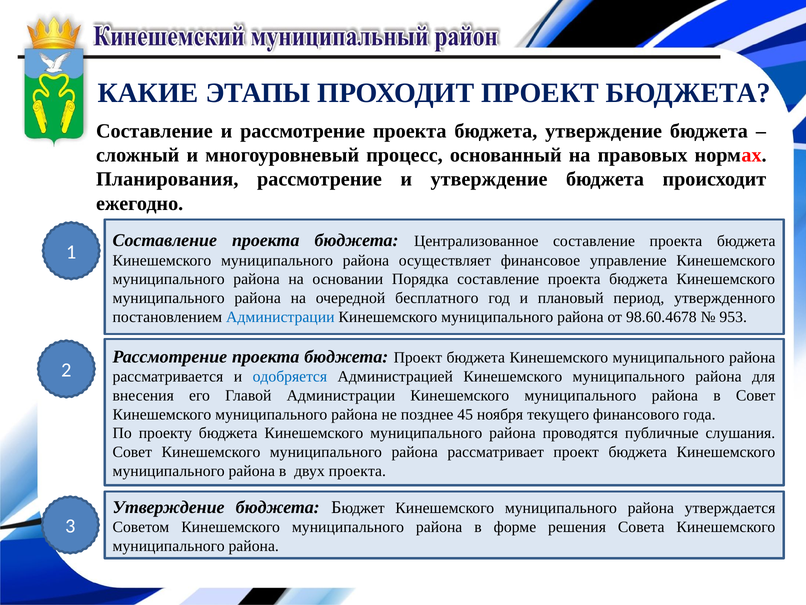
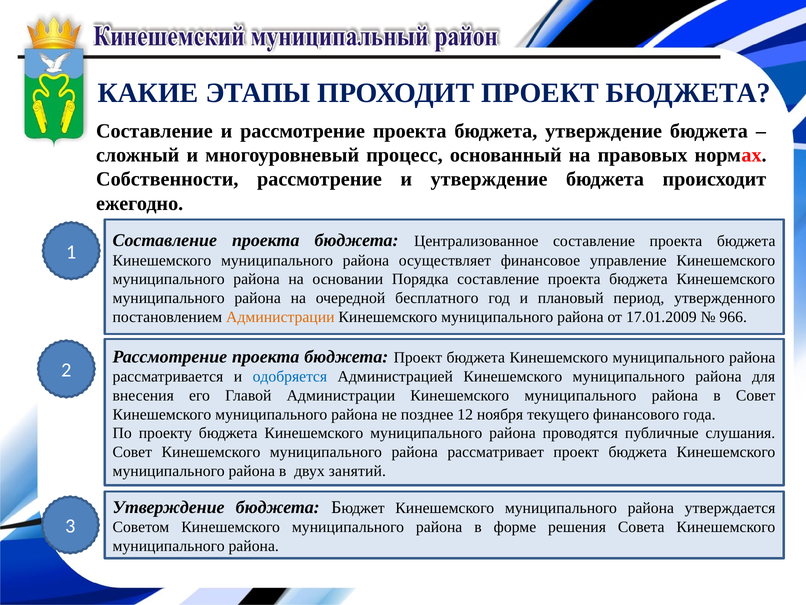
Планирования: Планирования -> Собственности (167, 179)
Администрации colour: blue -> orange (280, 317)
98.60.4678: 98.60.4678 -> 17.01.2009 (661, 317)
953: 953 -> 966 (733, 317)
45: 45 -> 12 (465, 414)
двух проекта: проекта -> занятий (357, 471)
